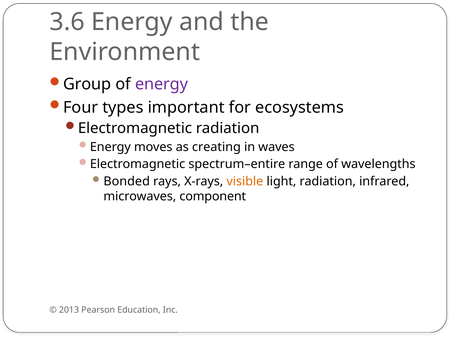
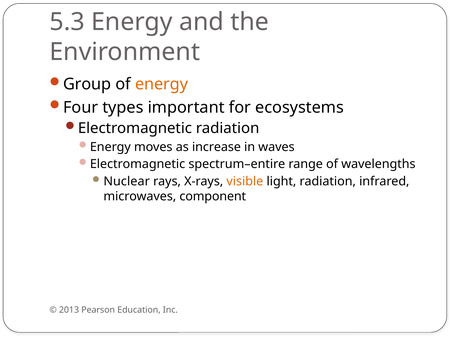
3.6: 3.6 -> 5.3 (67, 22)
energy colour: purple -> orange (162, 84)
creating: creating -> increase (216, 147)
Bonded: Bonded -> Nuclear (127, 182)
